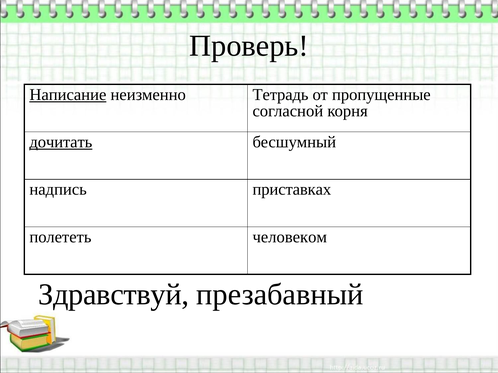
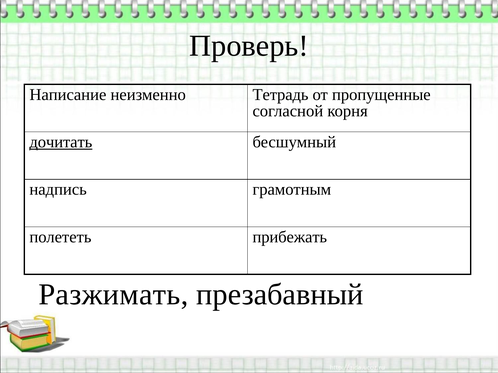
Написание underline: present -> none (68, 95)
приставках: приставках -> грамотным (292, 190)
человеком: человеком -> прибежать (290, 237)
Здравствуй: Здравствуй -> Разжимать (113, 295)
